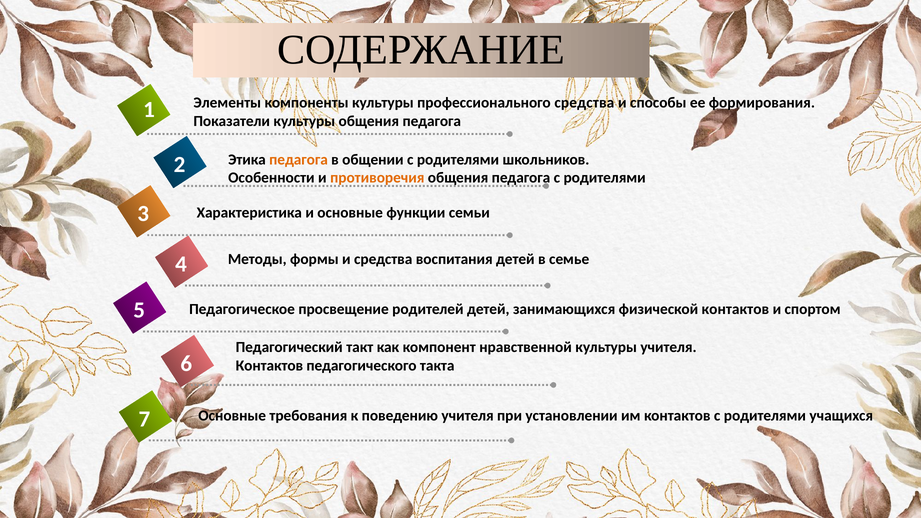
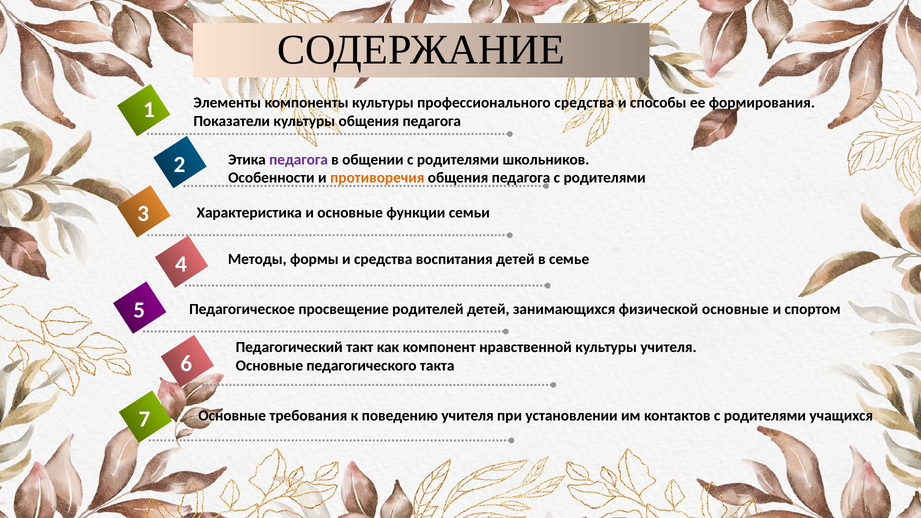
педагога colour: orange -> purple (299, 160)
физической контактов: контактов -> основные (735, 309)
Контактов: Контактов -> Основные (269, 365)
